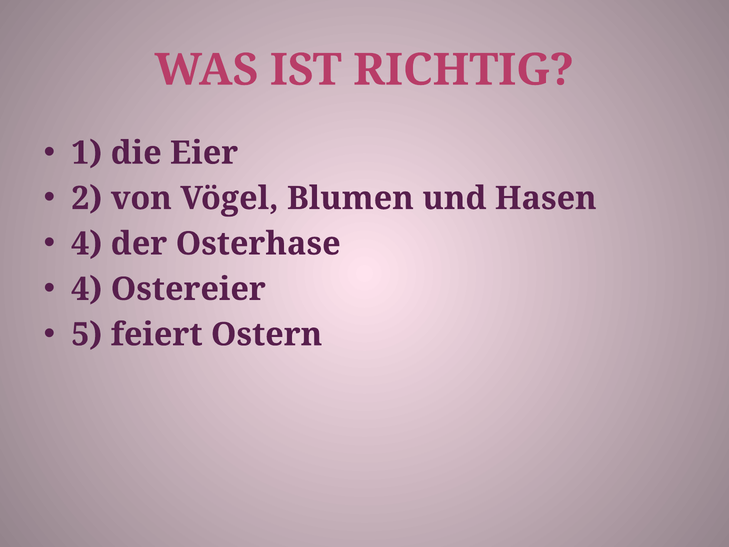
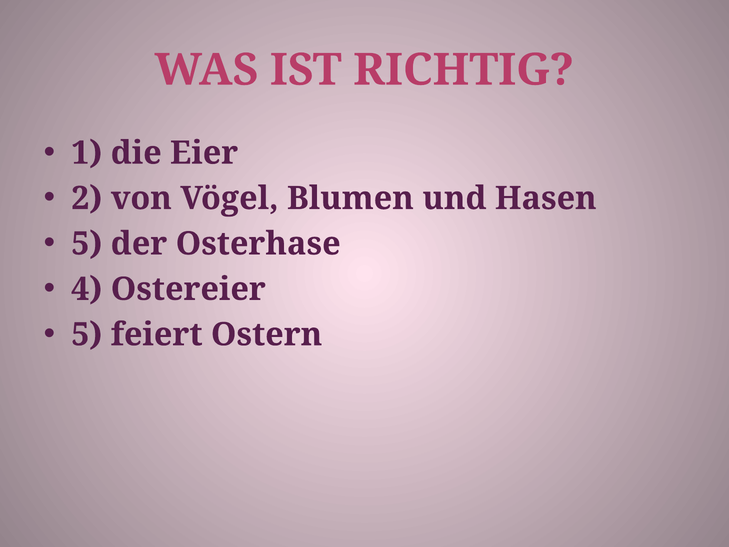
4: 4 -> 5 (87, 244)
